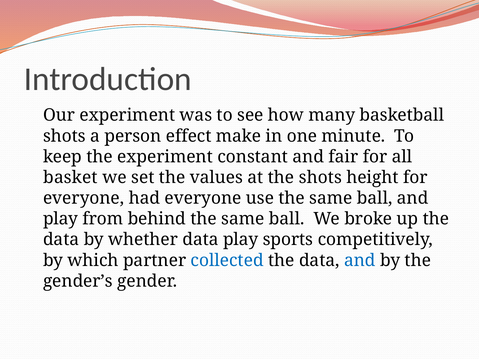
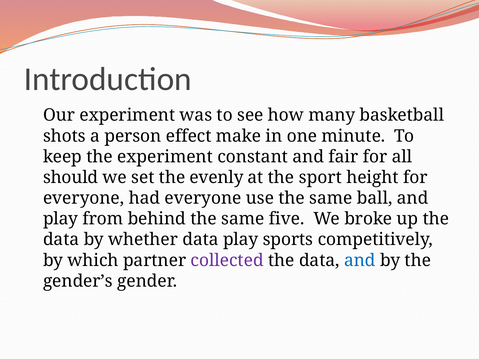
basket: basket -> should (71, 178)
values: values -> evenly (216, 178)
the shots: shots -> sport (320, 178)
behind the same ball: ball -> five (287, 219)
collected colour: blue -> purple (227, 261)
